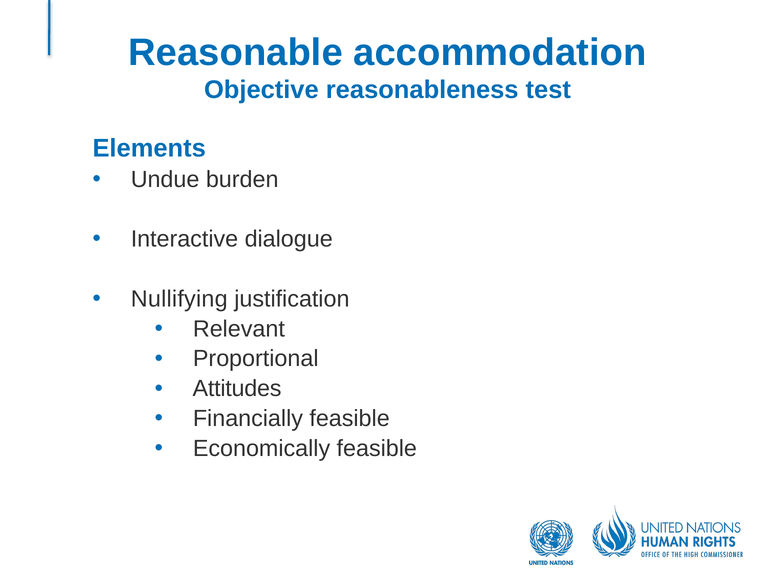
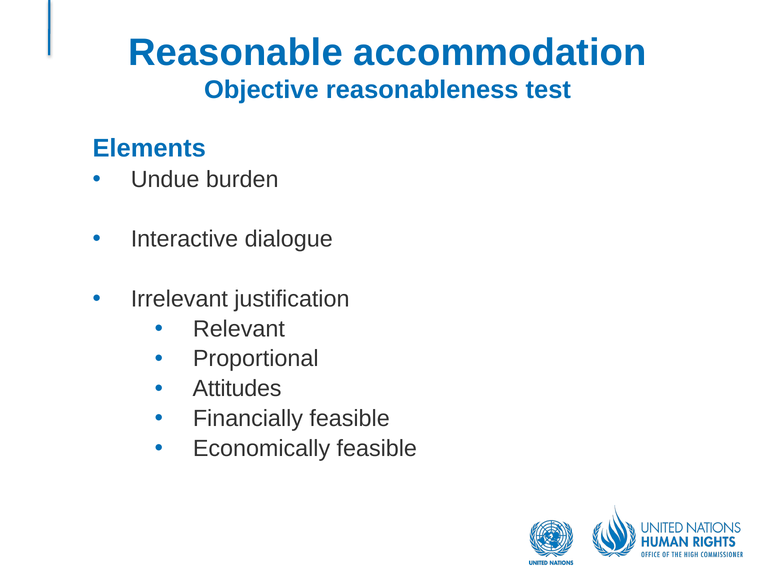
Nullifying: Nullifying -> Irrelevant (179, 299)
